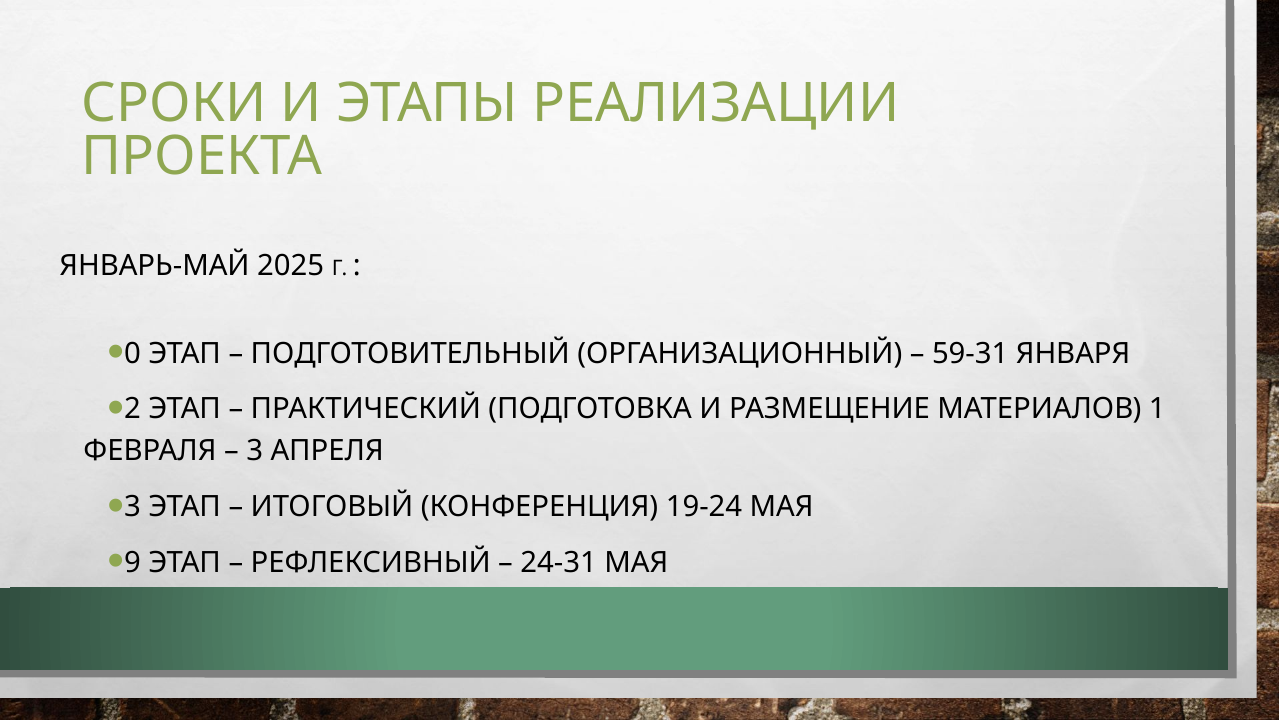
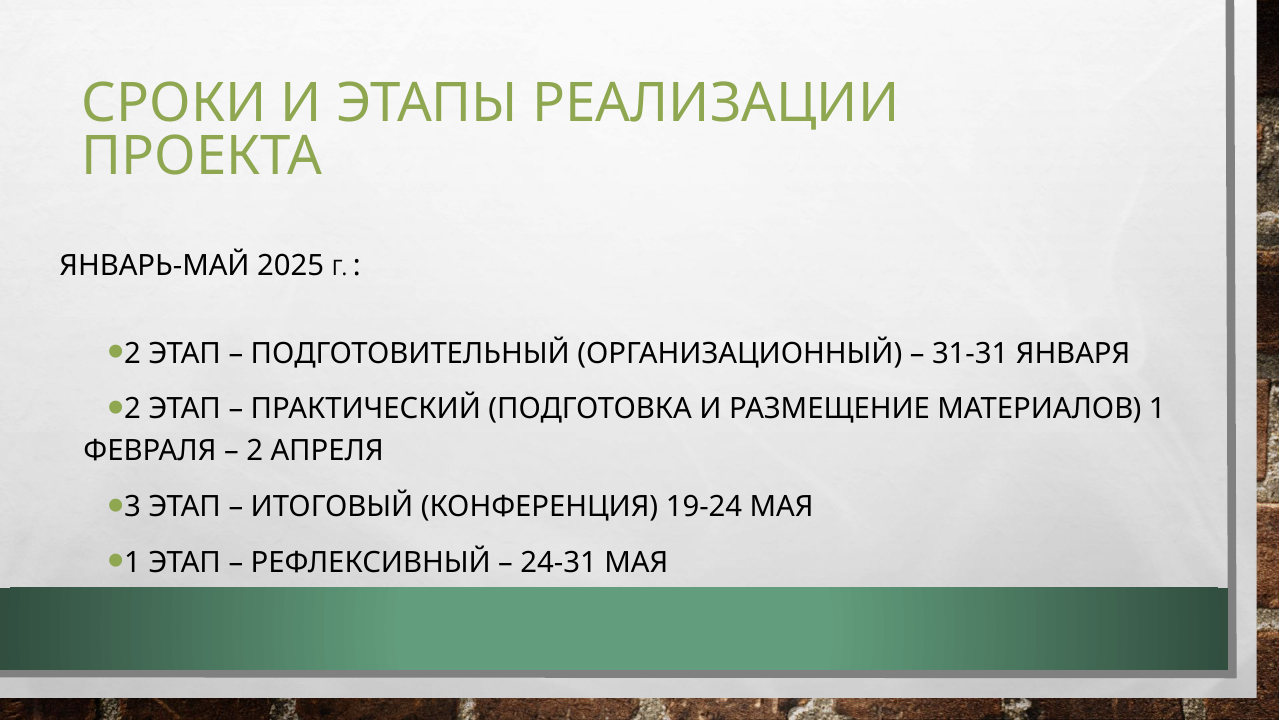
0: 0 -> 2 (132, 353)
59-31: 59-31 -> 31-31 (970, 353)
3: 3 -> 2 (255, 451)
9: 9 -> 1 (132, 562)
